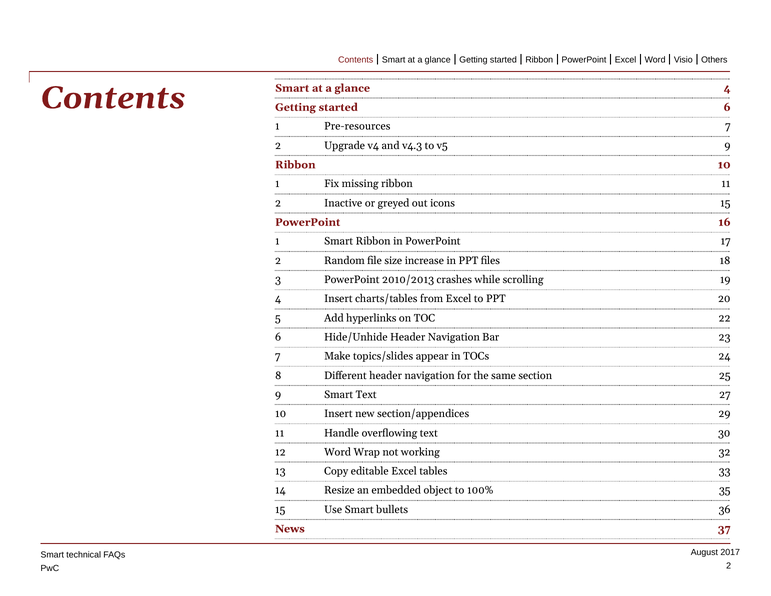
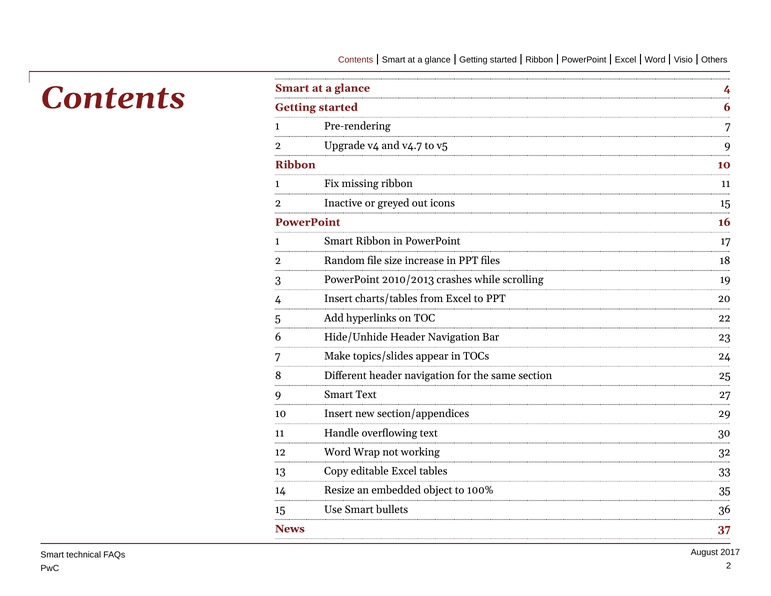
Pre-resources: Pre-resources -> Pre-rendering (357, 126)
v4.3: v4.3 -> v4.7 (412, 146)
